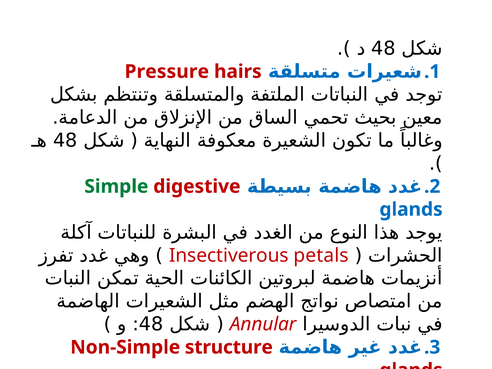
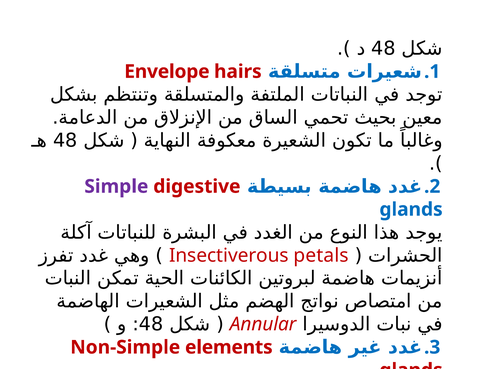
Pressure: Pressure -> Envelope (167, 72)
Simple colour: green -> purple (116, 186)
structure: structure -> elements (229, 347)
